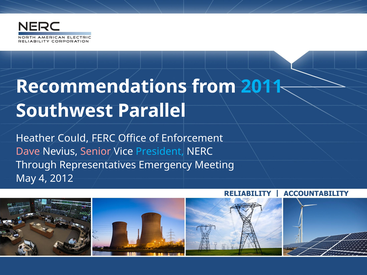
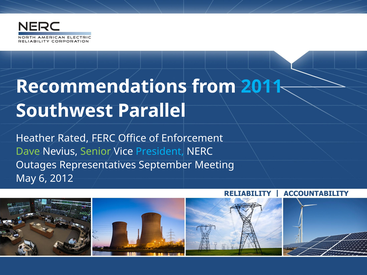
Could: Could -> Rated (73, 138)
Dave colour: pink -> light green (28, 152)
Senior colour: pink -> light green (96, 152)
Through: Through -> Outages (36, 165)
Emergency: Emergency -> September (165, 165)
4: 4 -> 6 (43, 179)
